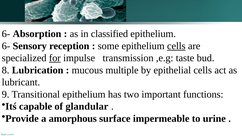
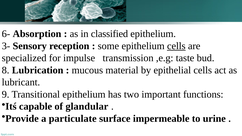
6-: 6- -> 3- (6, 46)
for underline: present -> none (55, 58)
multiple: multiple -> material (122, 70)
amorphous: amorphous -> particulate (73, 119)
